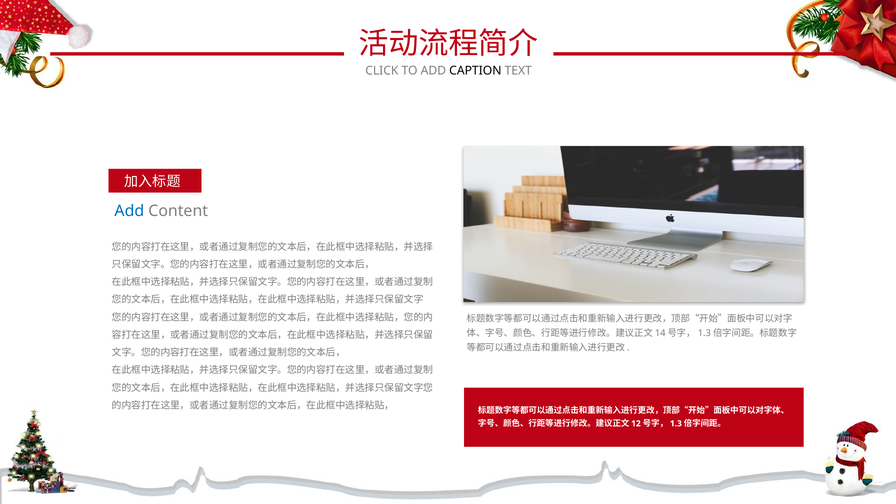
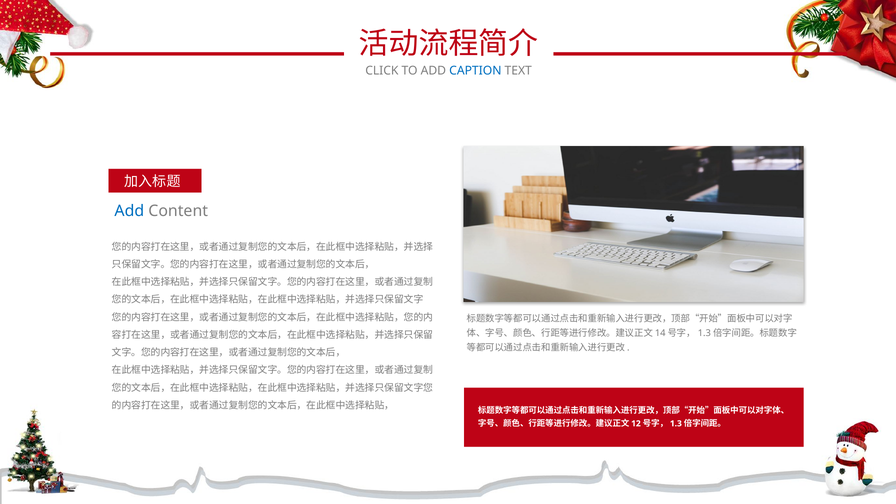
CAPTION colour: black -> blue (475, 71)
